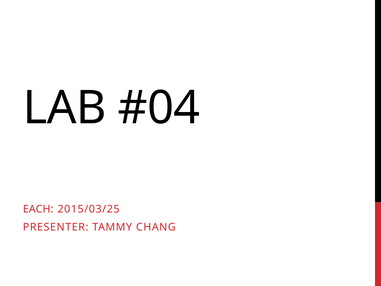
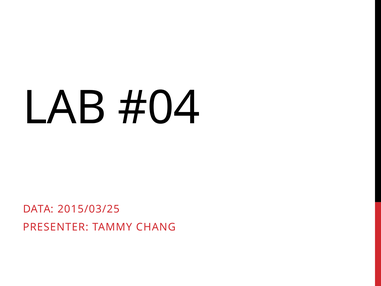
EACH: EACH -> DATA (38, 209)
